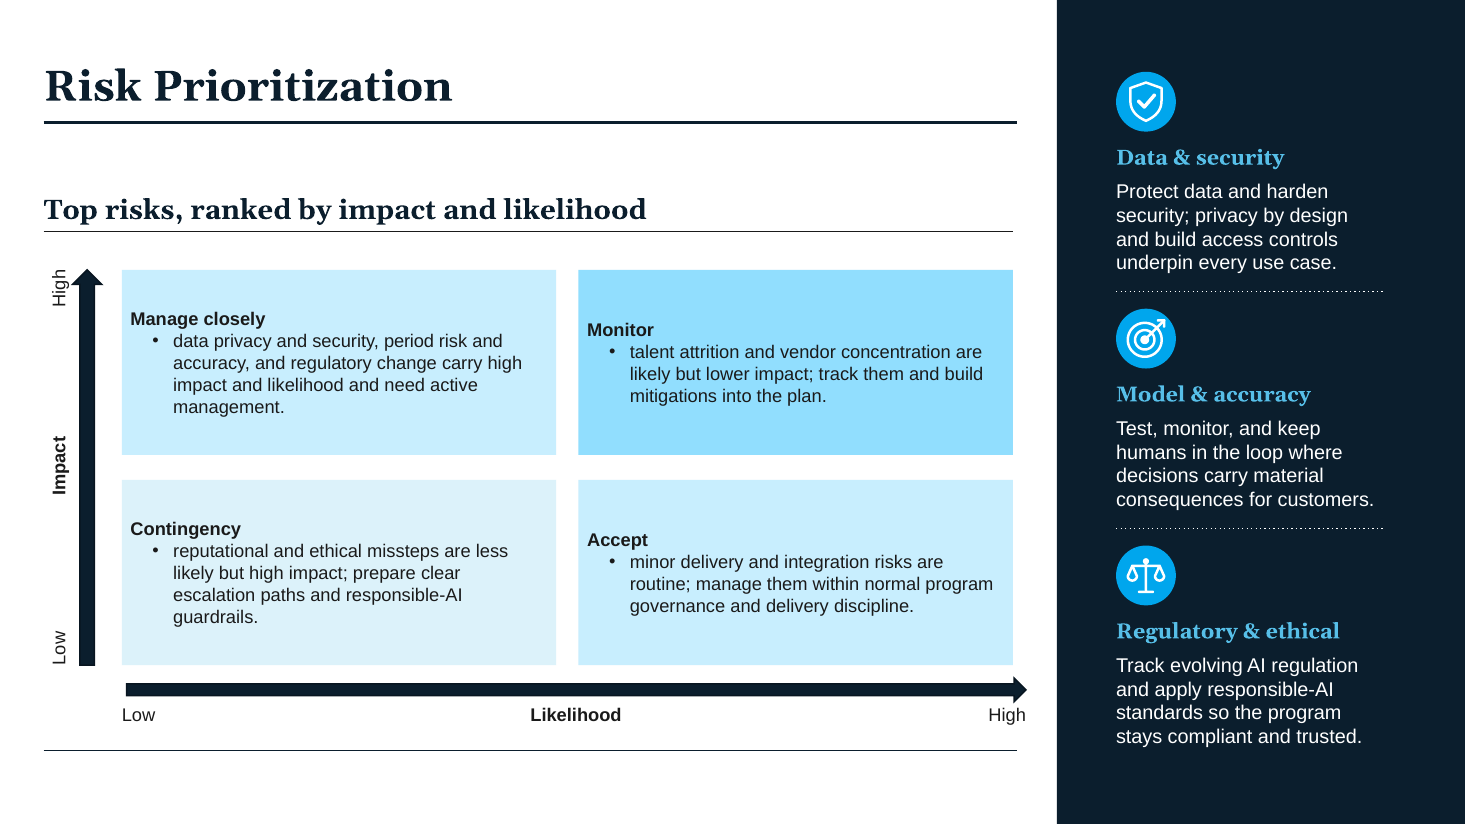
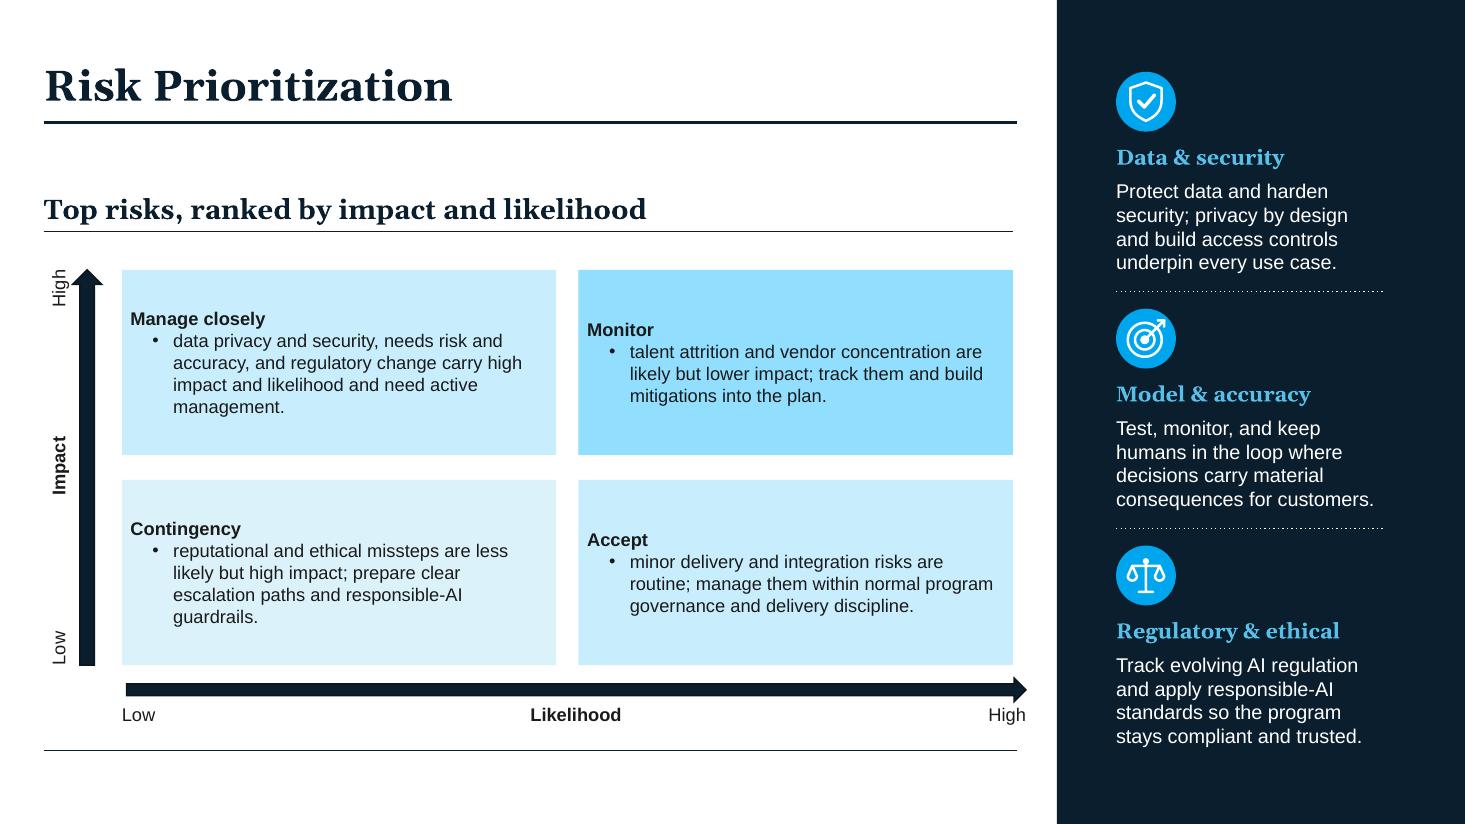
period: period -> needs (409, 342)
